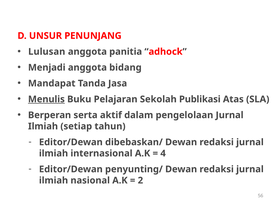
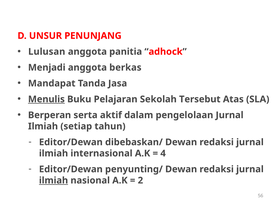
bidang: bidang -> berkas (125, 68)
Publikasi: Publikasi -> Tersebut (200, 99)
ilmiah underline: none -> present (54, 180)
